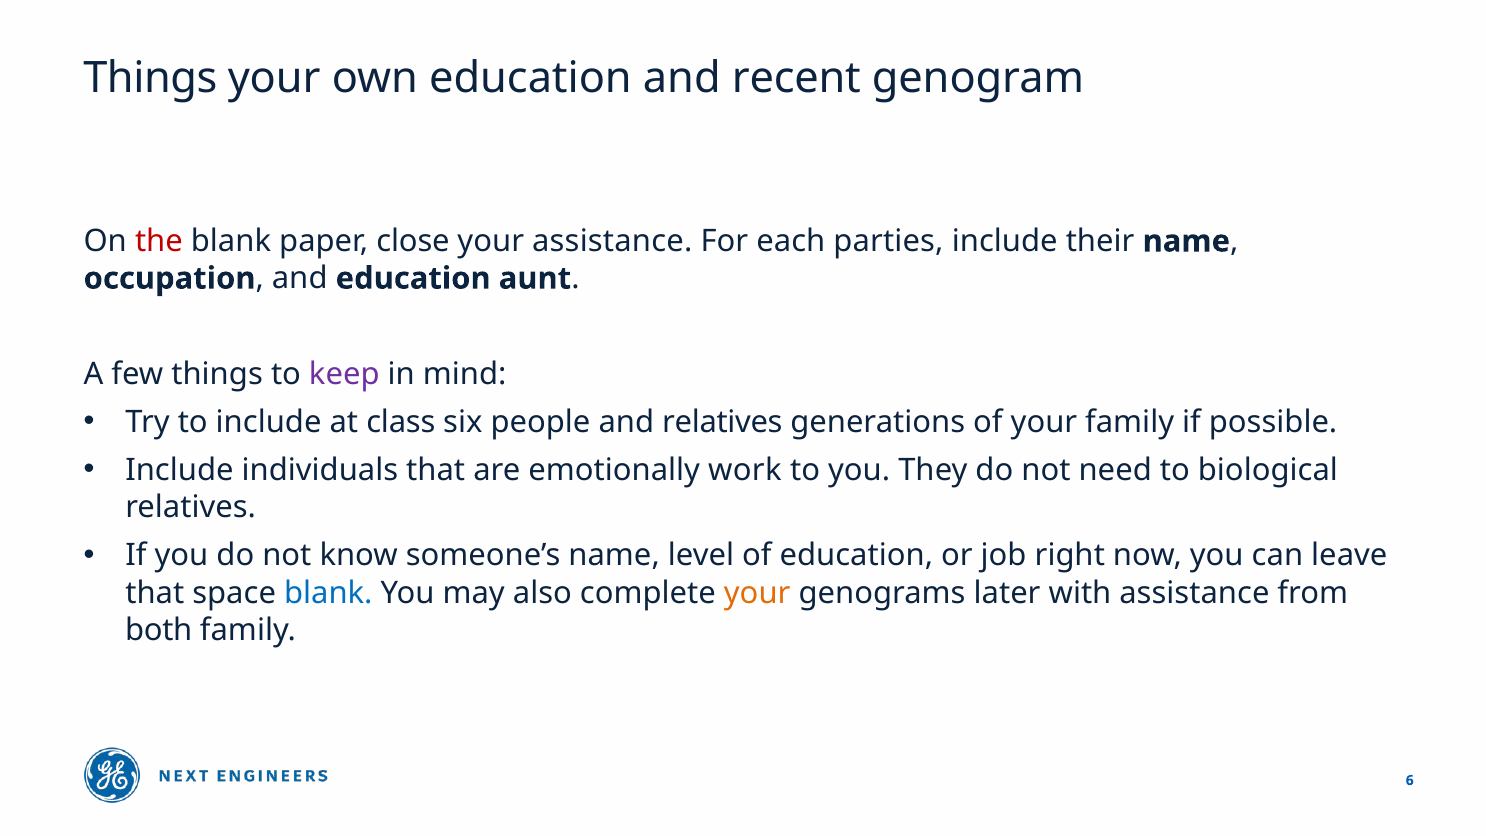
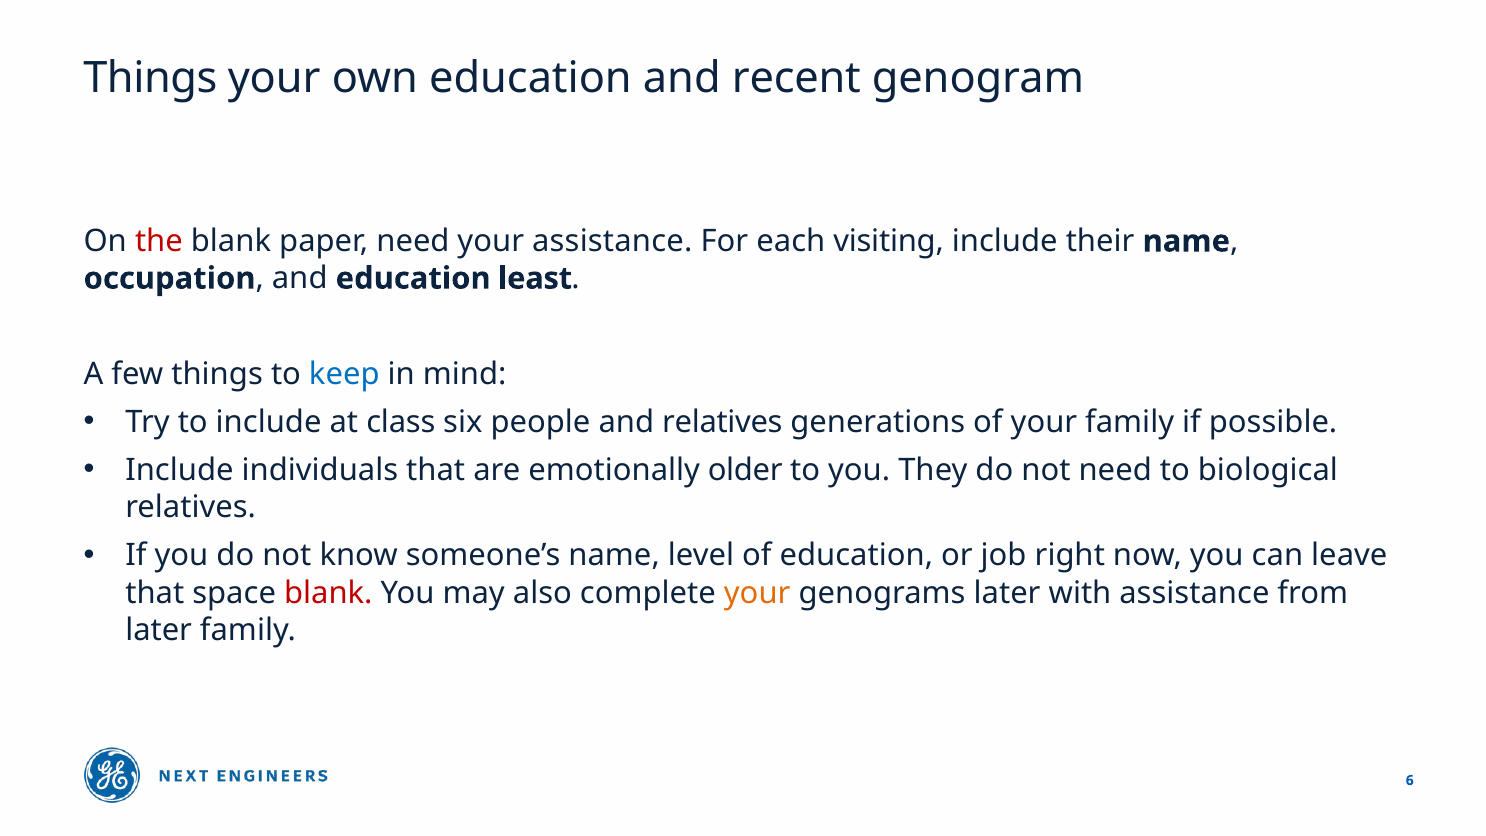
paper close: close -> need (413, 241)
parties: parties -> visiting (889, 241)
aunt: aunt -> least (535, 278)
keep colour: purple -> blue (344, 374)
work: work -> older (745, 470)
blank colour: blue -> red (328, 593)
both: both -> later (159, 630)
